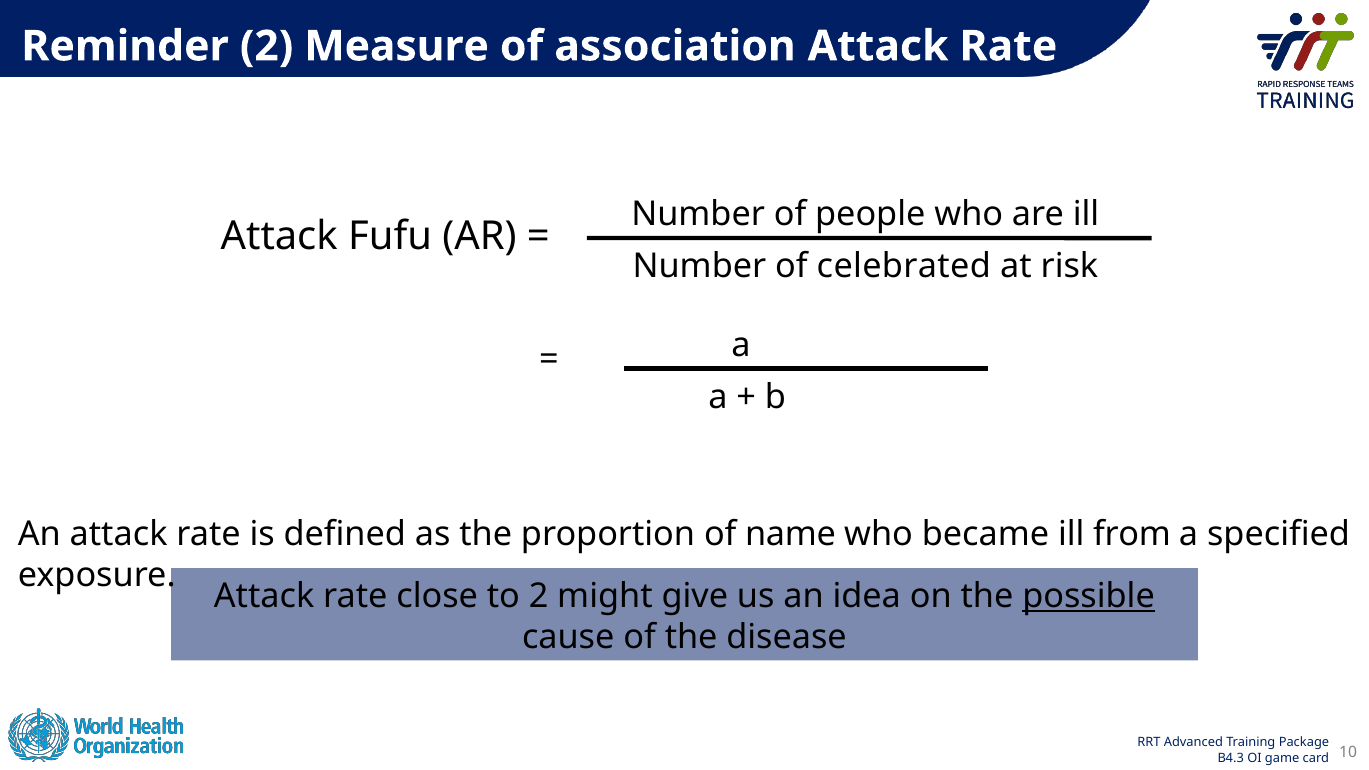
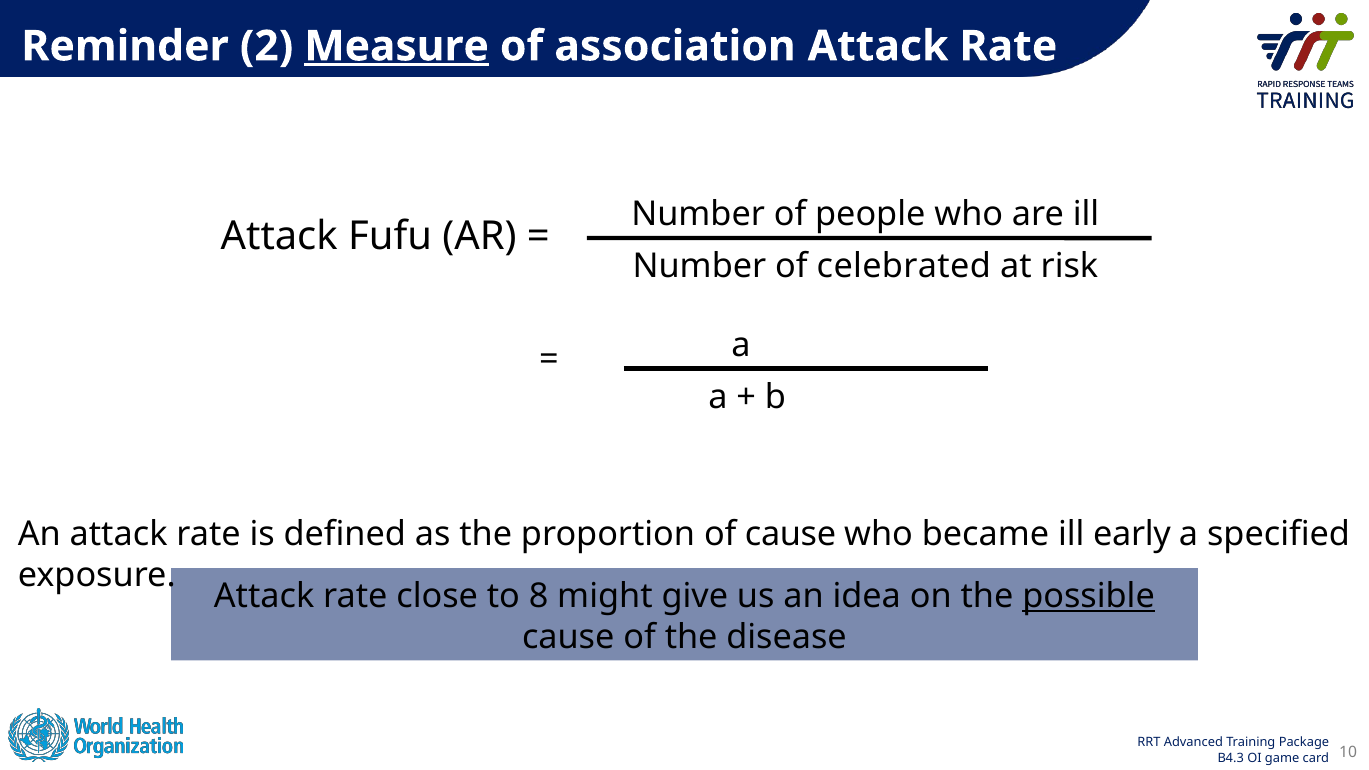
Measure underline: none -> present (397, 46)
of name: name -> cause (791, 534)
from: from -> early (1132, 534)
to 2: 2 -> 8 (539, 596)
